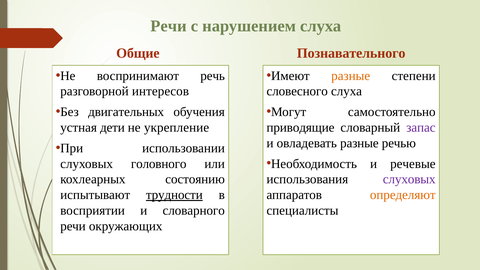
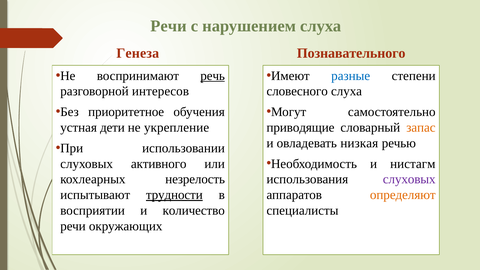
Общие: Общие -> Генеза (138, 53)
речь underline: none -> present (213, 76)
разные colour: orange -> blue (351, 76)
двигательных: двигательных -> приоритетное (126, 112)
запас colour: purple -> orange (421, 128)
овладевать разные: разные -> низкая (359, 143)
речевые: речевые -> нистагм (413, 164)
головного: головного -> активного (159, 164)
состоянию: состоянию -> незрелость (195, 179)
словарного: словарного -> количество (194, 210)
